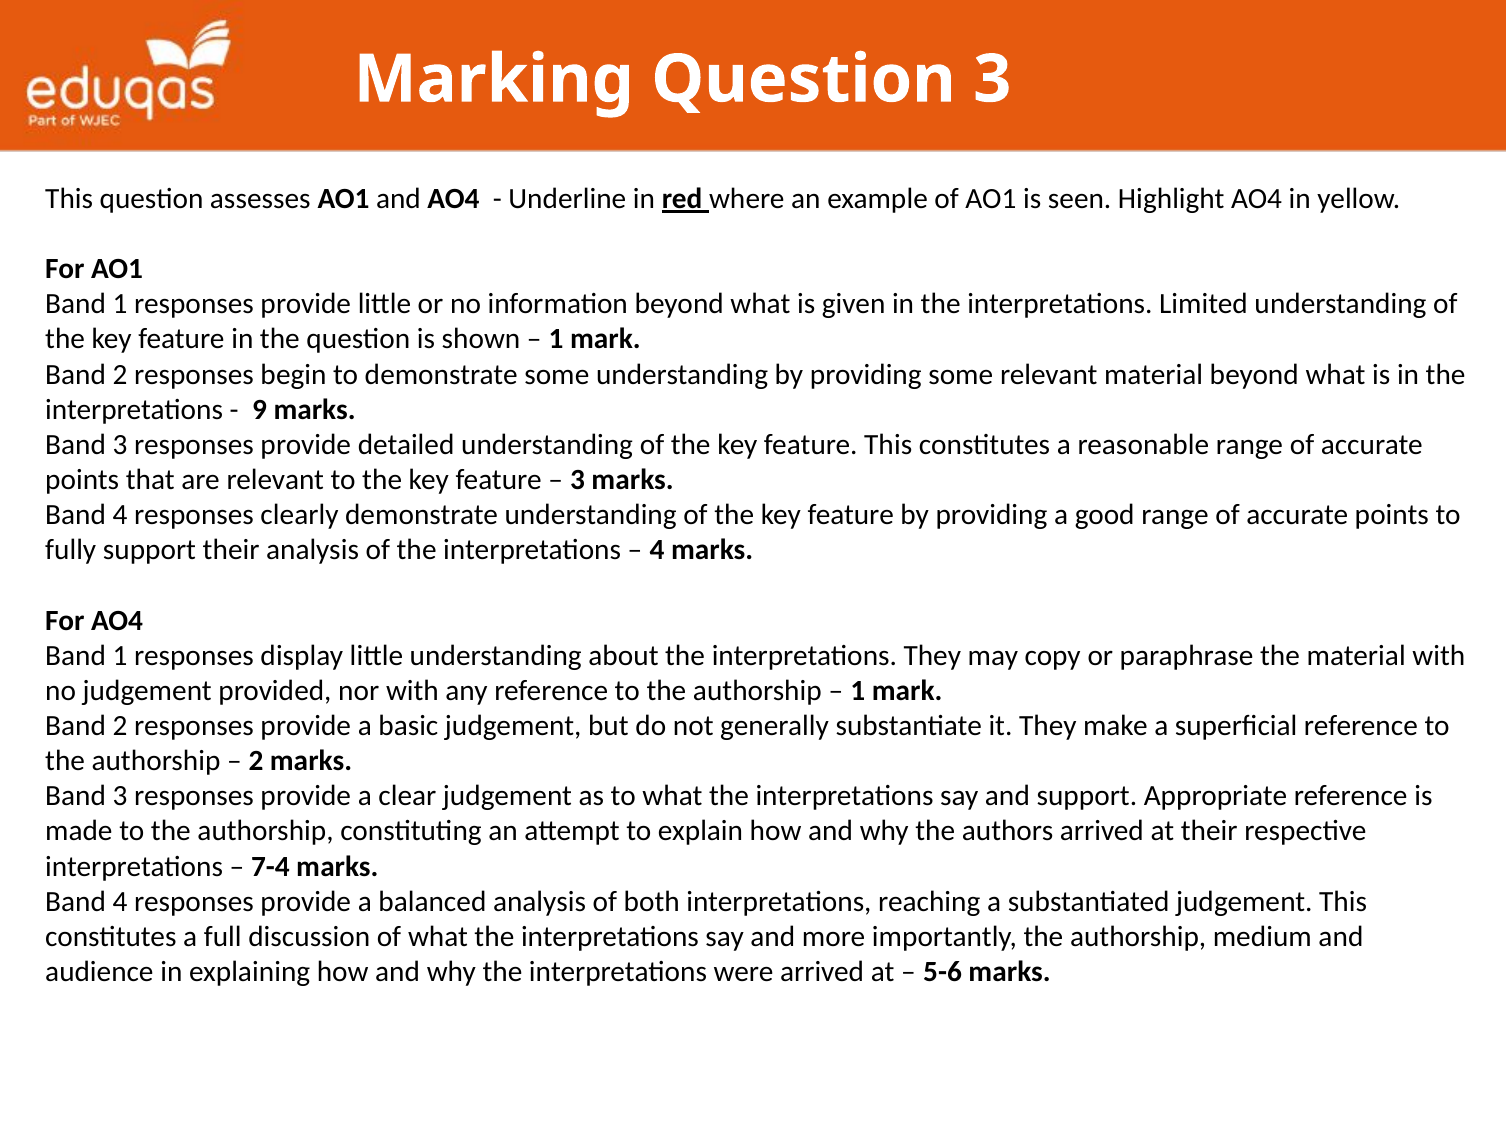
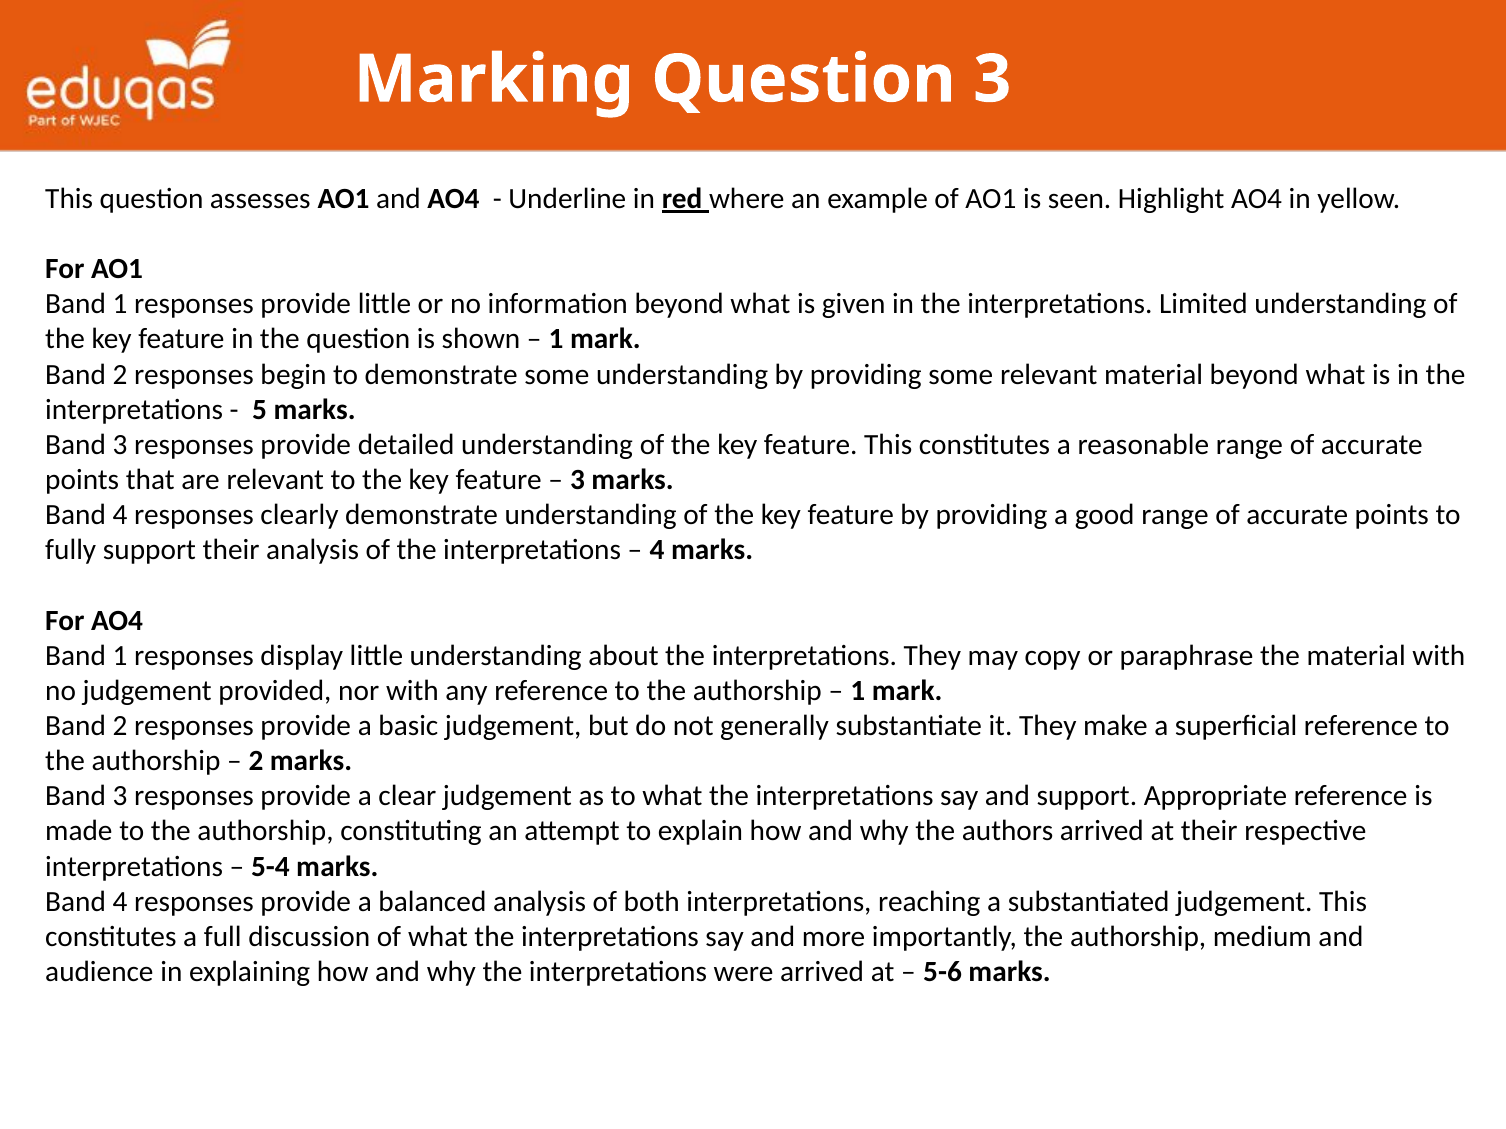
9: 9 -> 5 (259, 410)
7-4: 7-4 -> 5-4 (270, 867)
